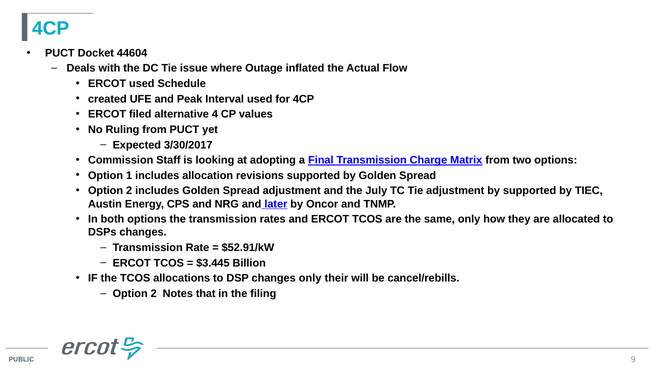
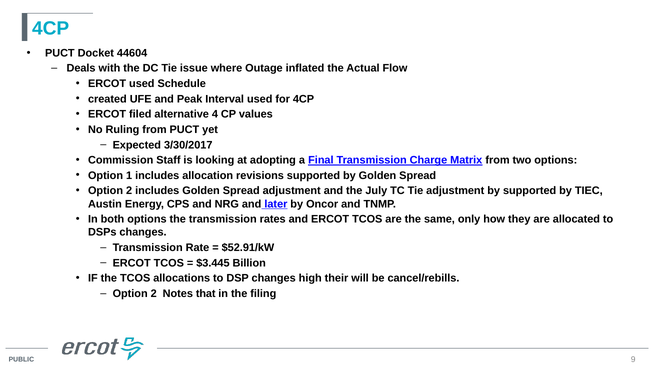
changes only: only -> high (310, 278)
